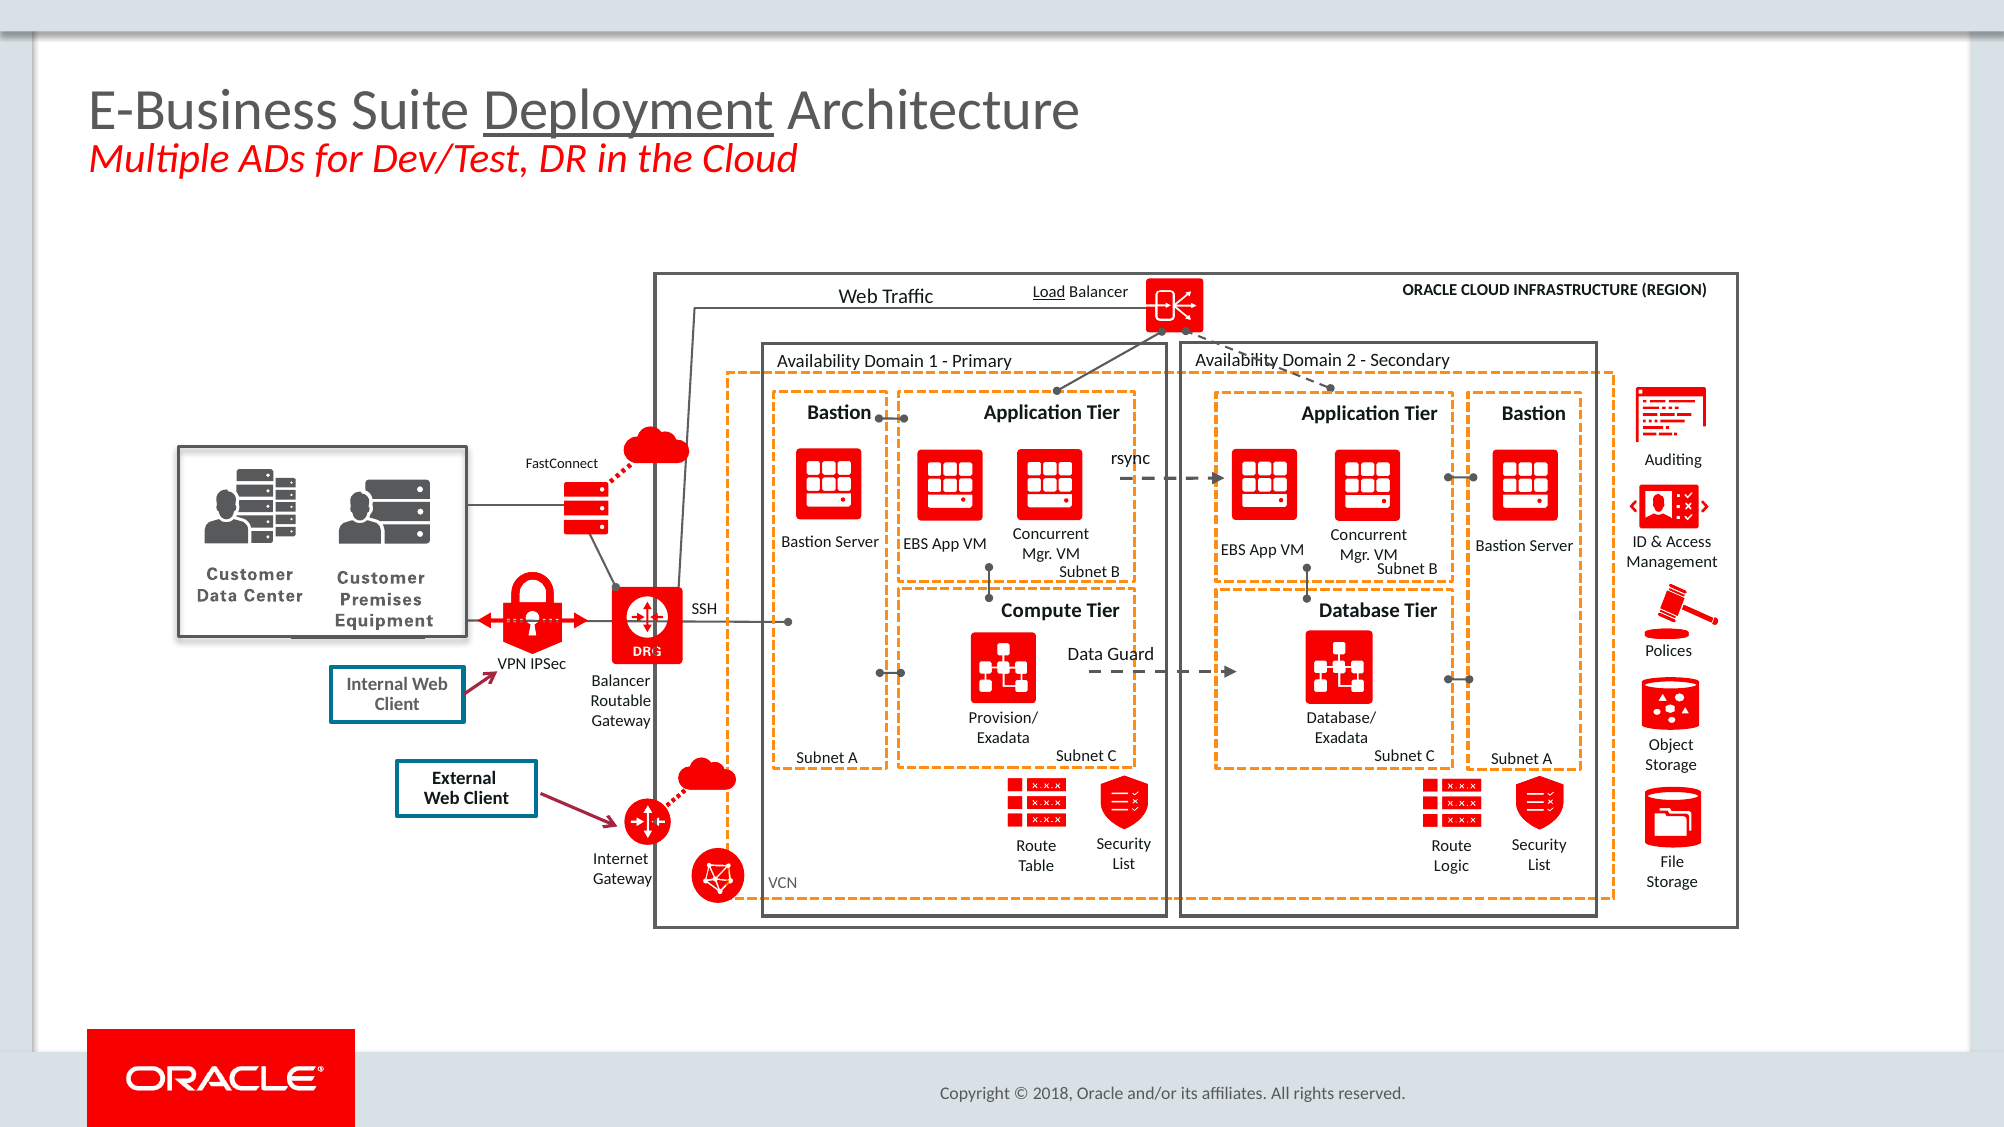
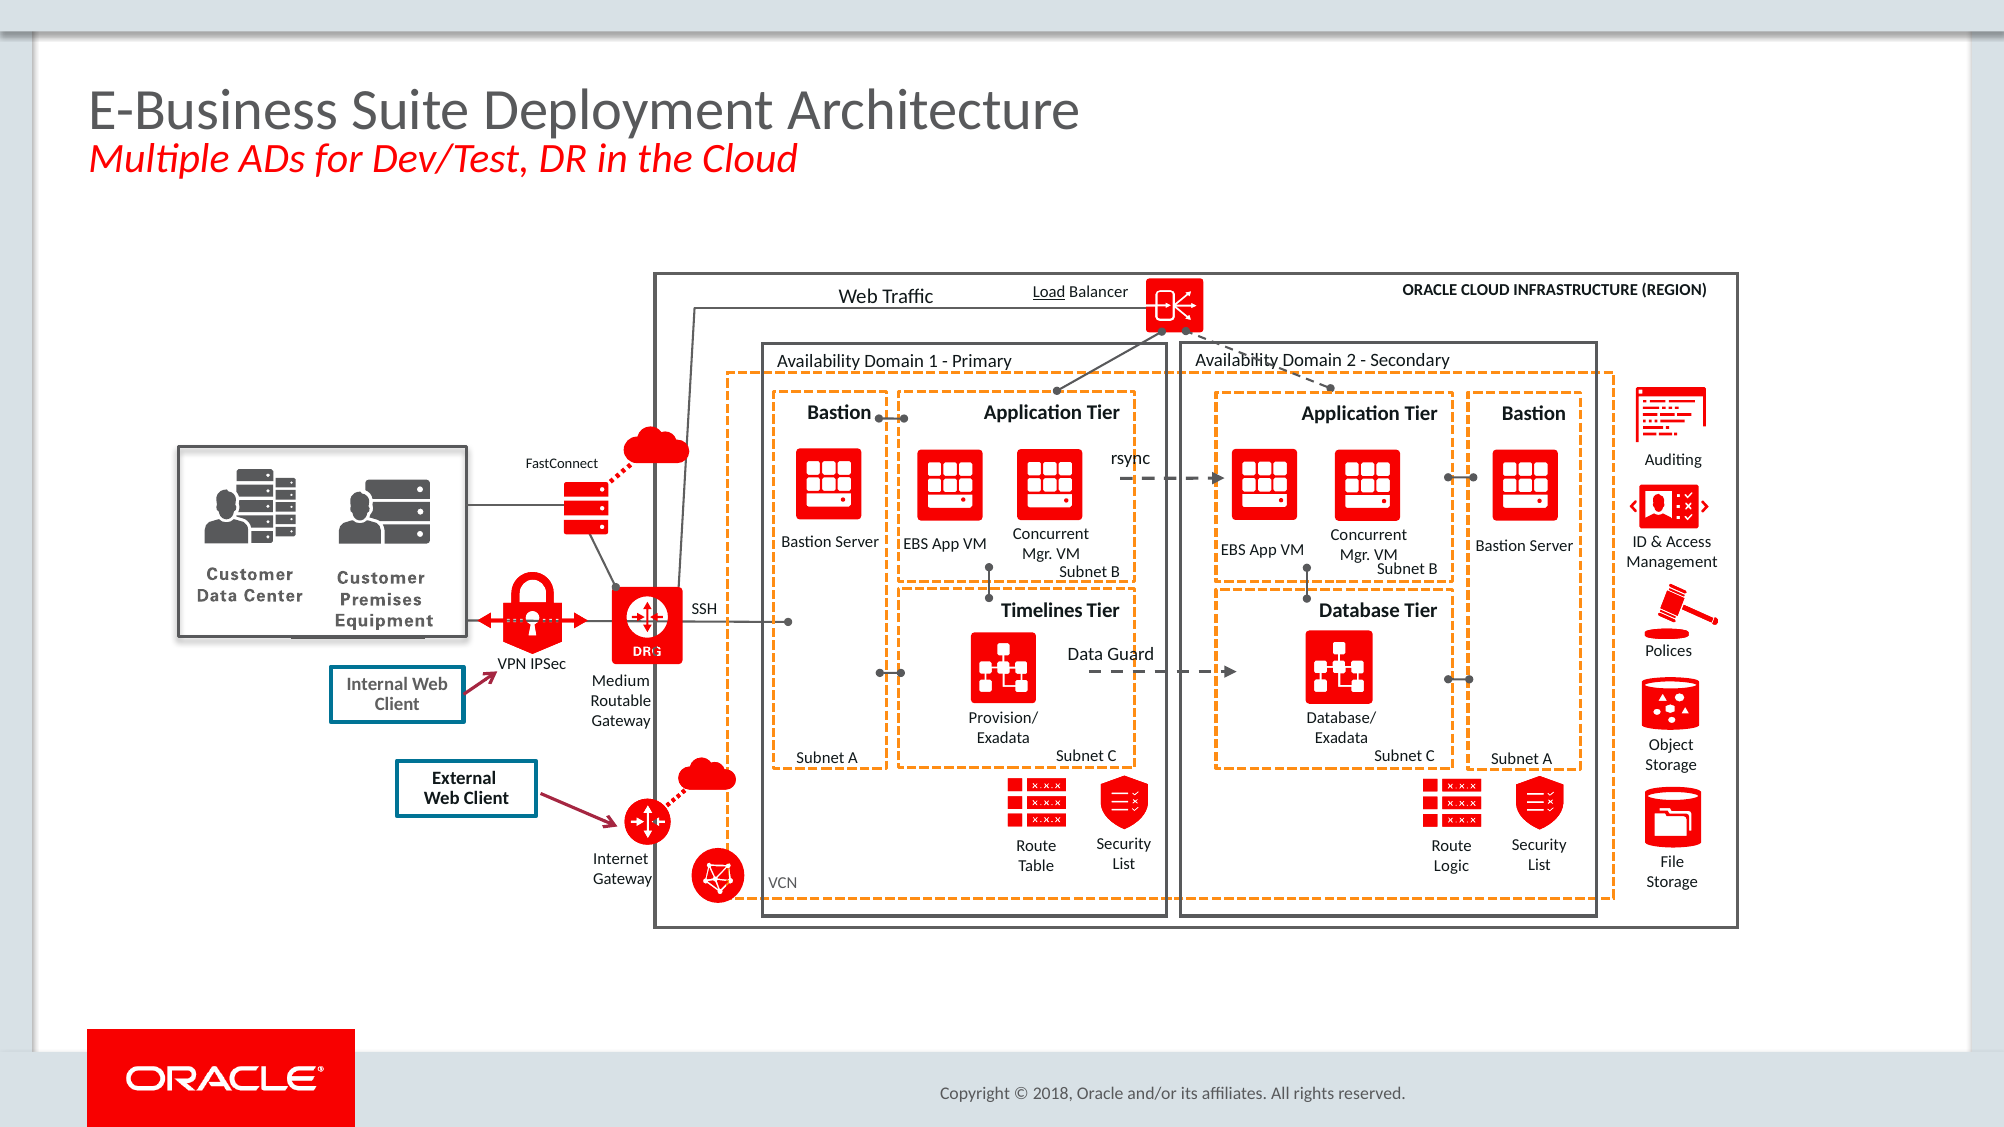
Deployment underline: present -> none (629, 110)
Compute: Compute -> Timelines (1042, 611)
Balancer: Balancer -> Medium (621, 681)
